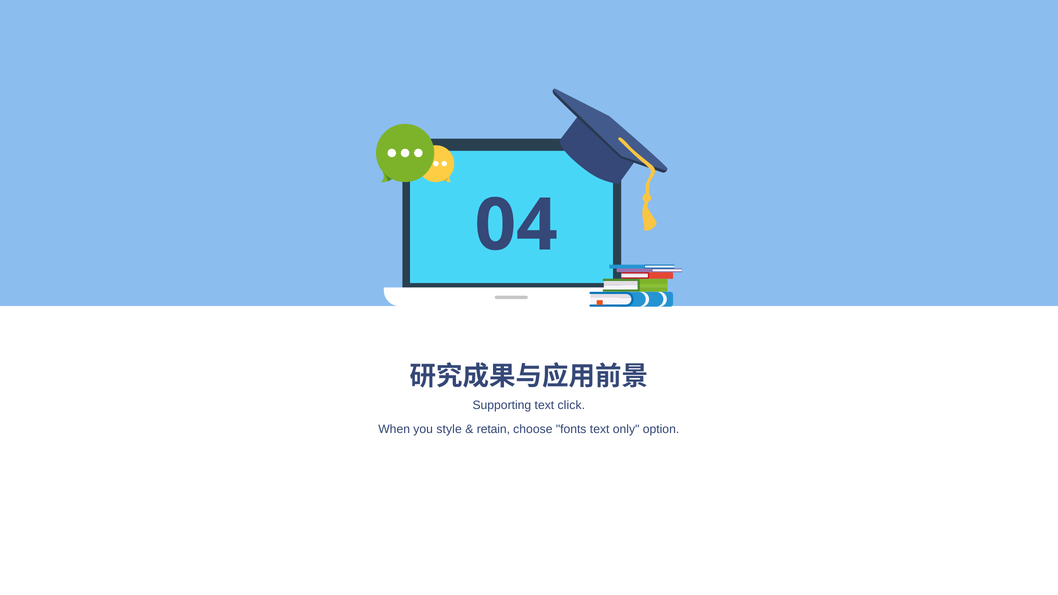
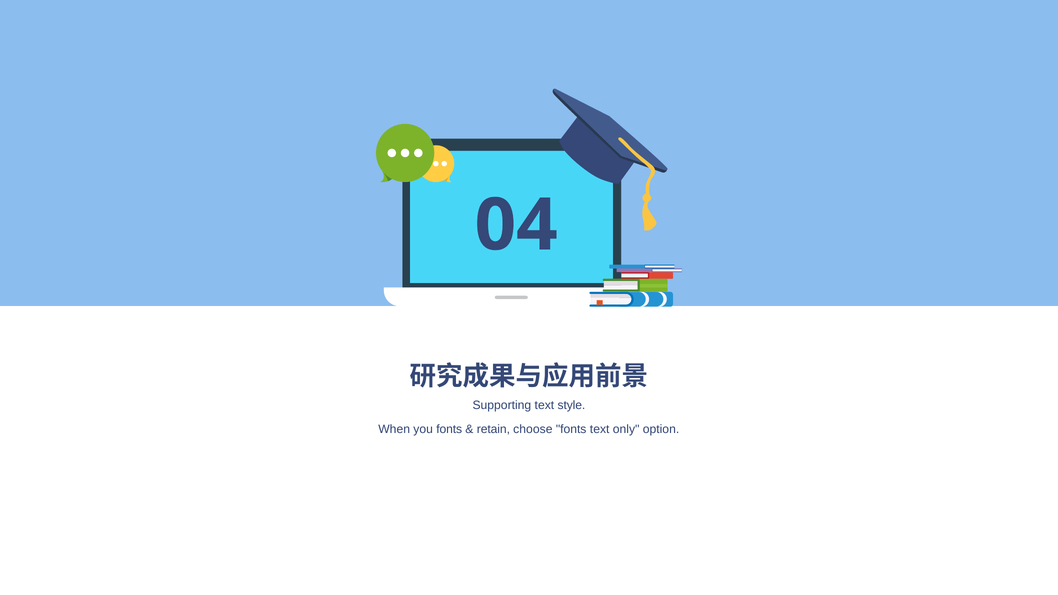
click: click -> style (571, 405)
you style: style -> fonts (449, 429)
